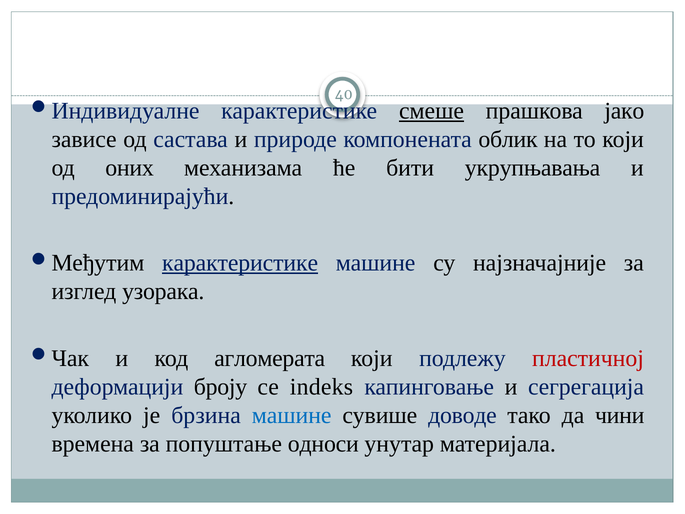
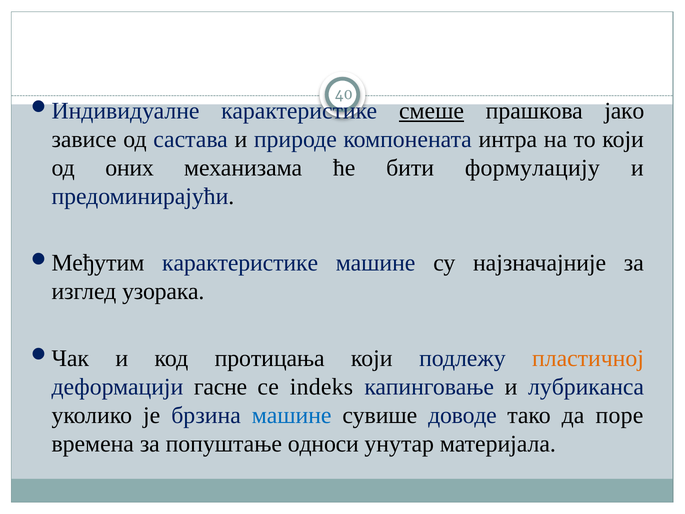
облик: облик -> интра (508, 139)
укрупњавања: укрупњавања -> формулацију (532, 168)
карактеристике underline: present -> none (240, 263)
агломерата: агломерата -> протицања (270, 358)
пластичној colour: red -> orange (588, 358)
броју: броју -> гасне (221, 387)
сегрегација: сегрегација -> лубриканса (586, 387)
чини: чини -> поре (619, 415)
